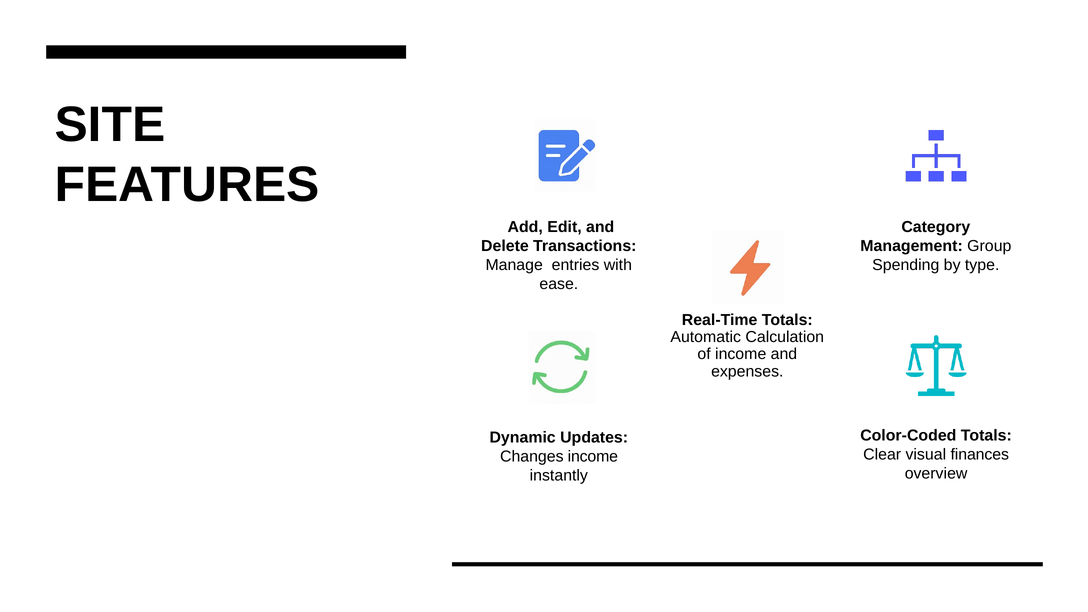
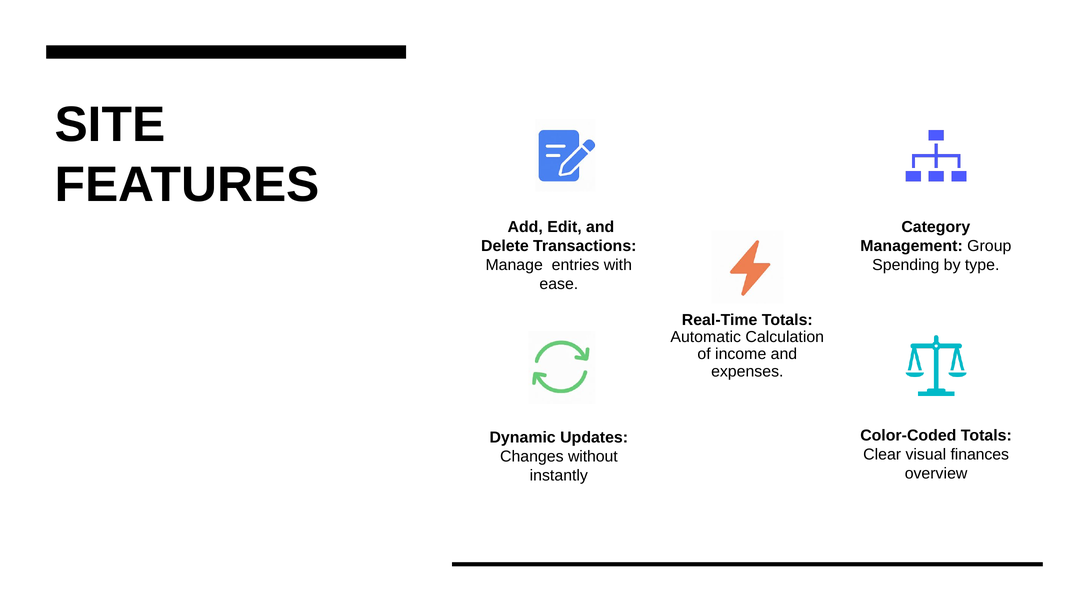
Changes income: income -> without (593, 456)
